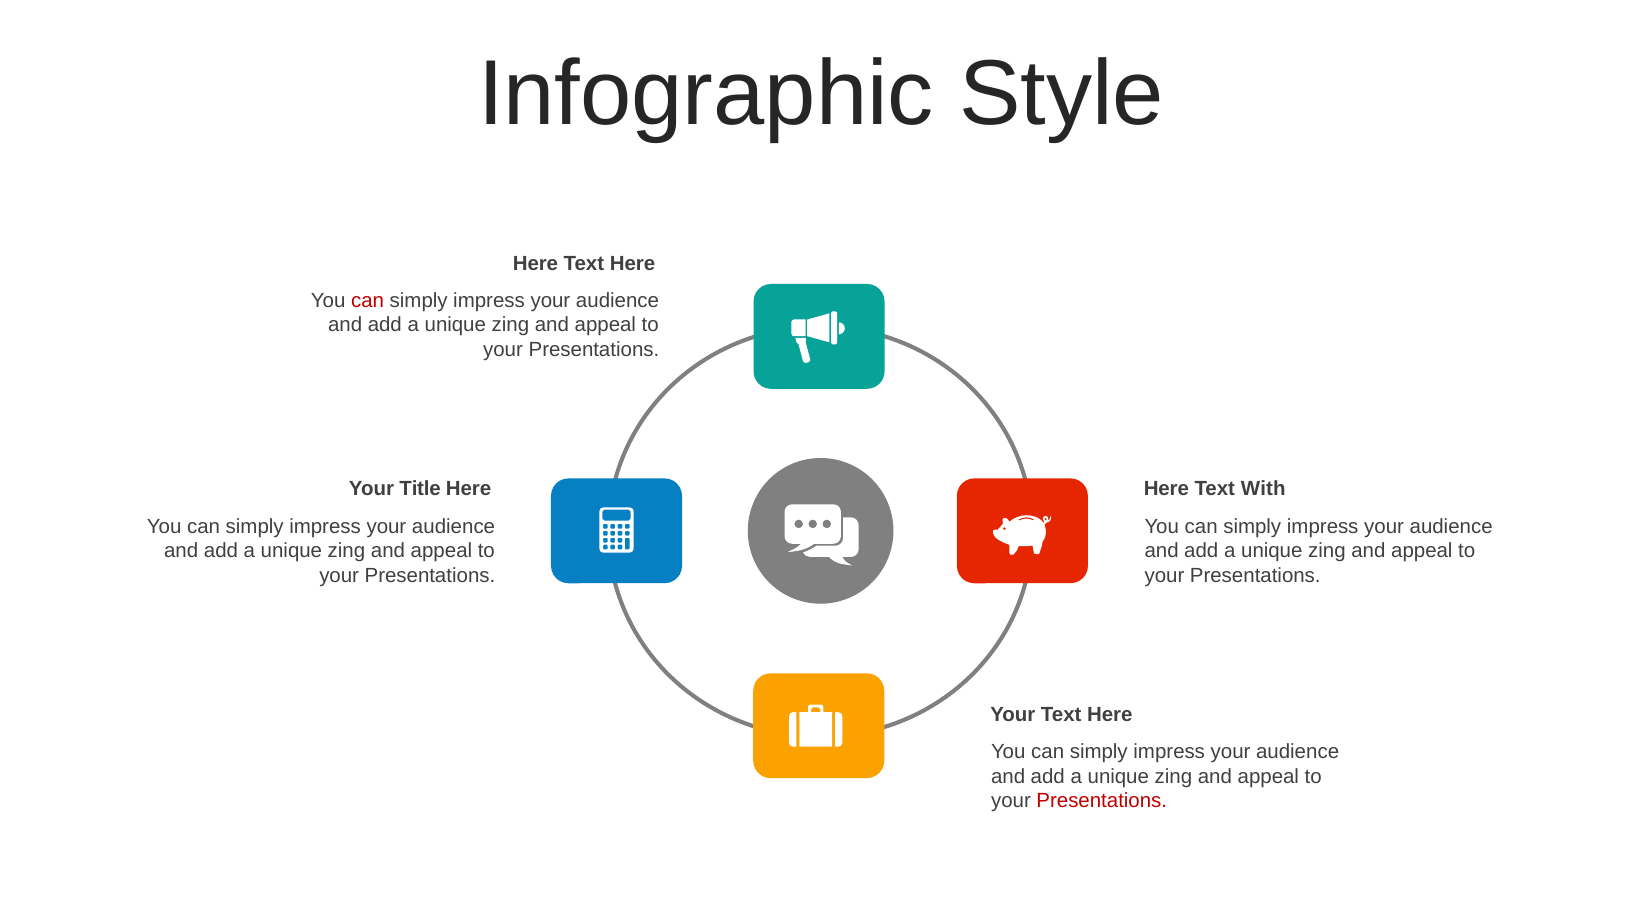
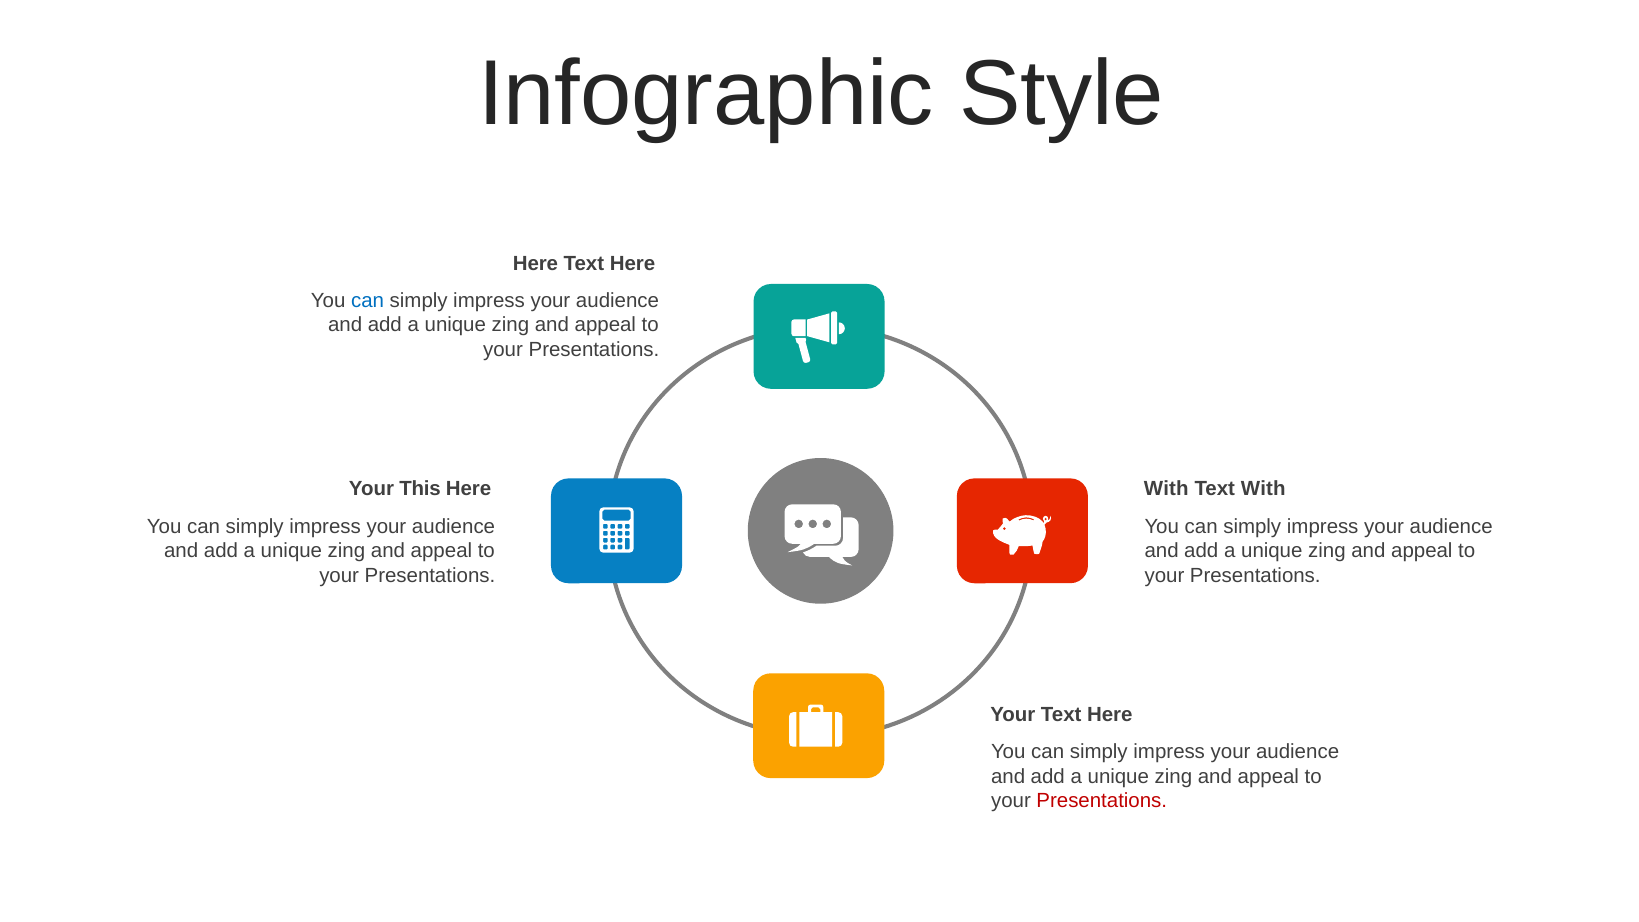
can colour: red -> blue (368, 301)
Title: Title -> This (420, 489)
Here: Here -> With (1166, 489)
